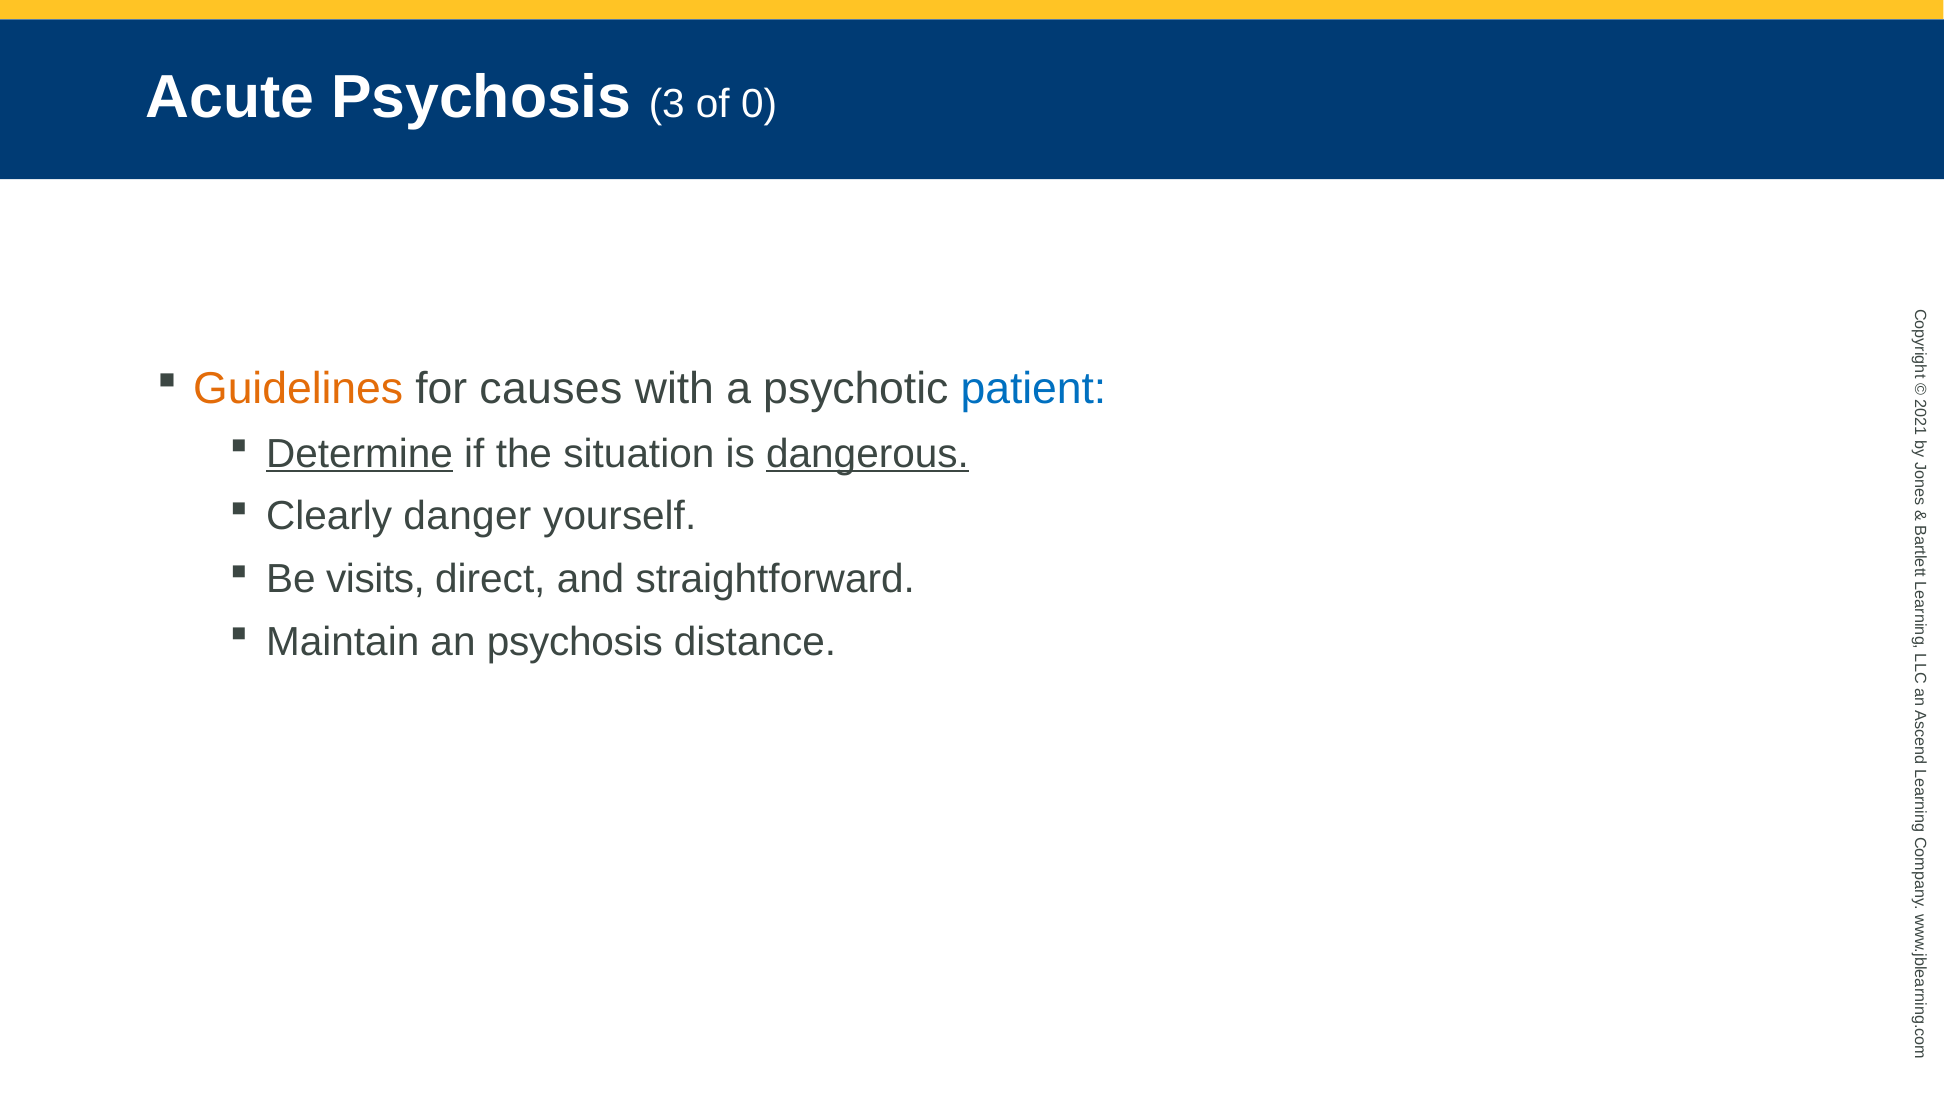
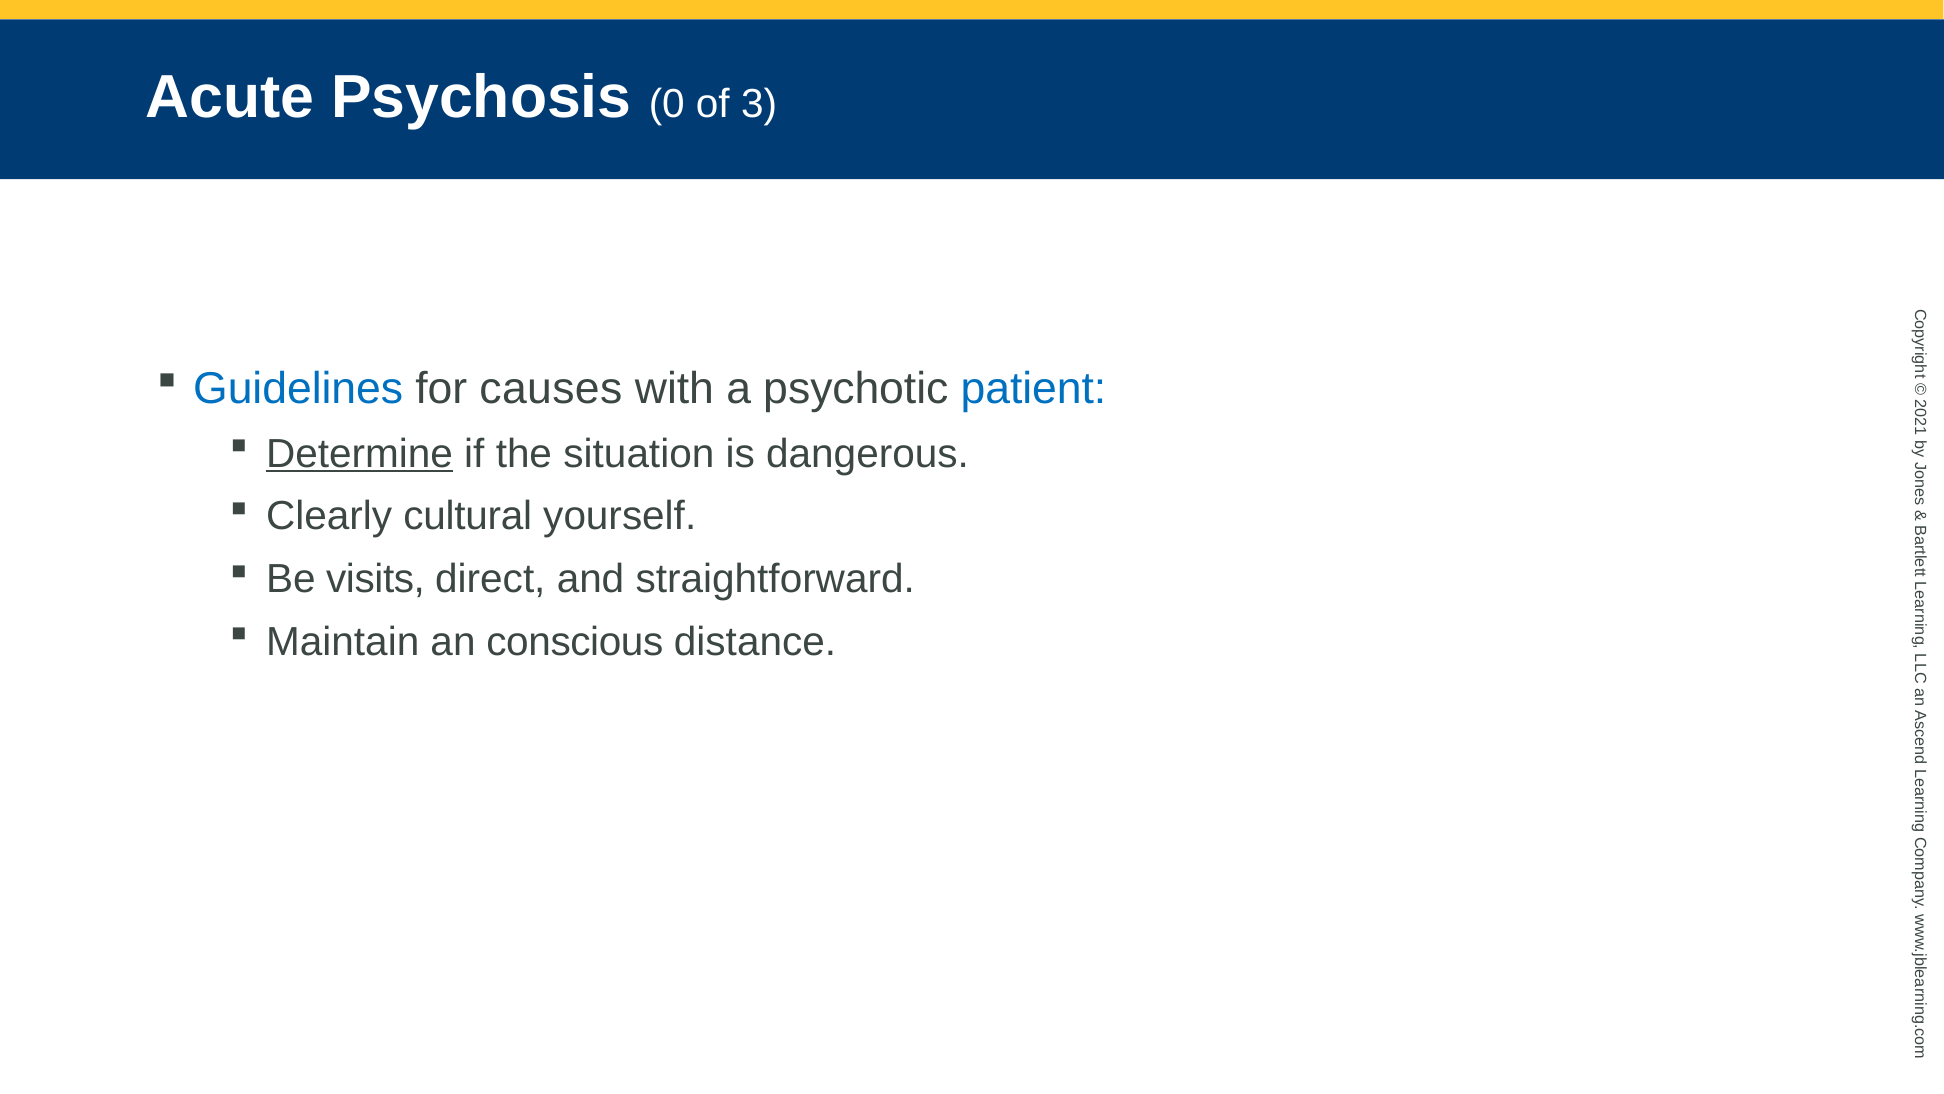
Psychosis 3: 3 -> 0 (667, 104)
of 0: 0 -> 3 (759, 104)
Guidelines colour: orange -> blue (298, 388)
dangerous underline: present -> none (867, 453)
danger: danger -> cultural (468, 516)
an psychosis: psychosis -> conscious (575, 642)
